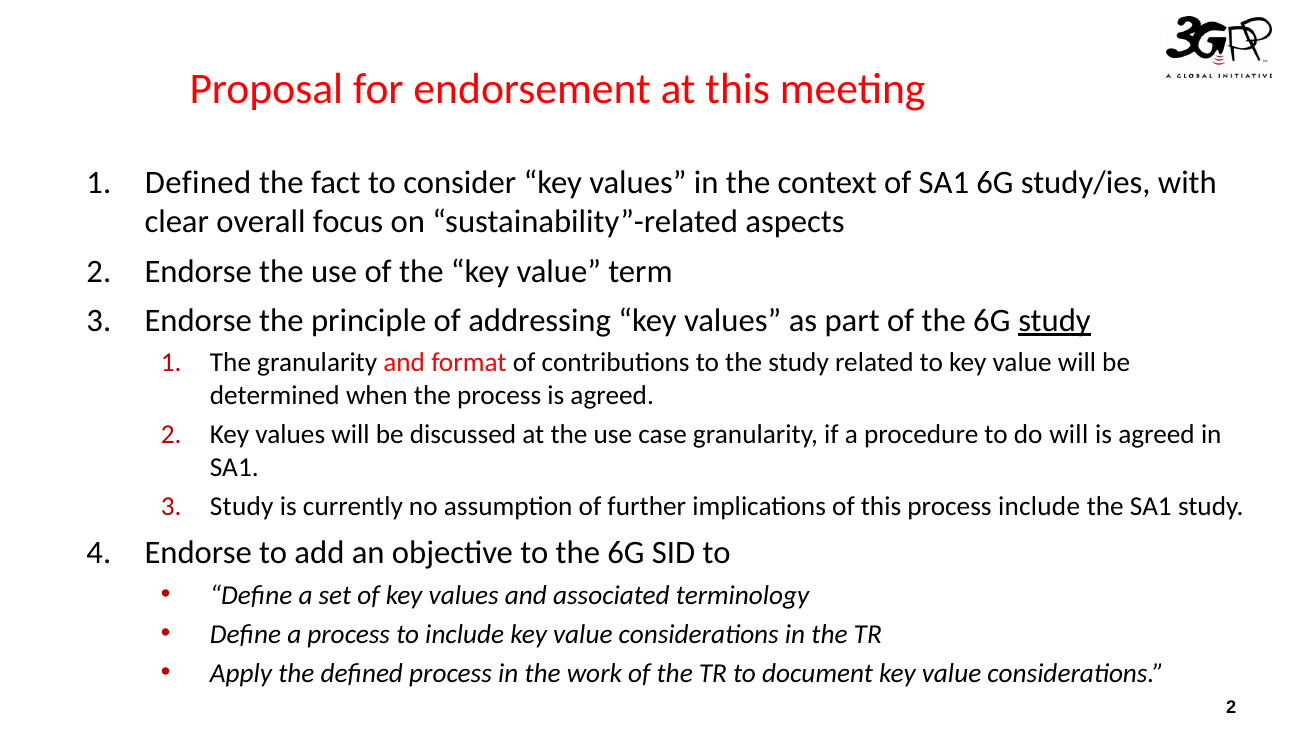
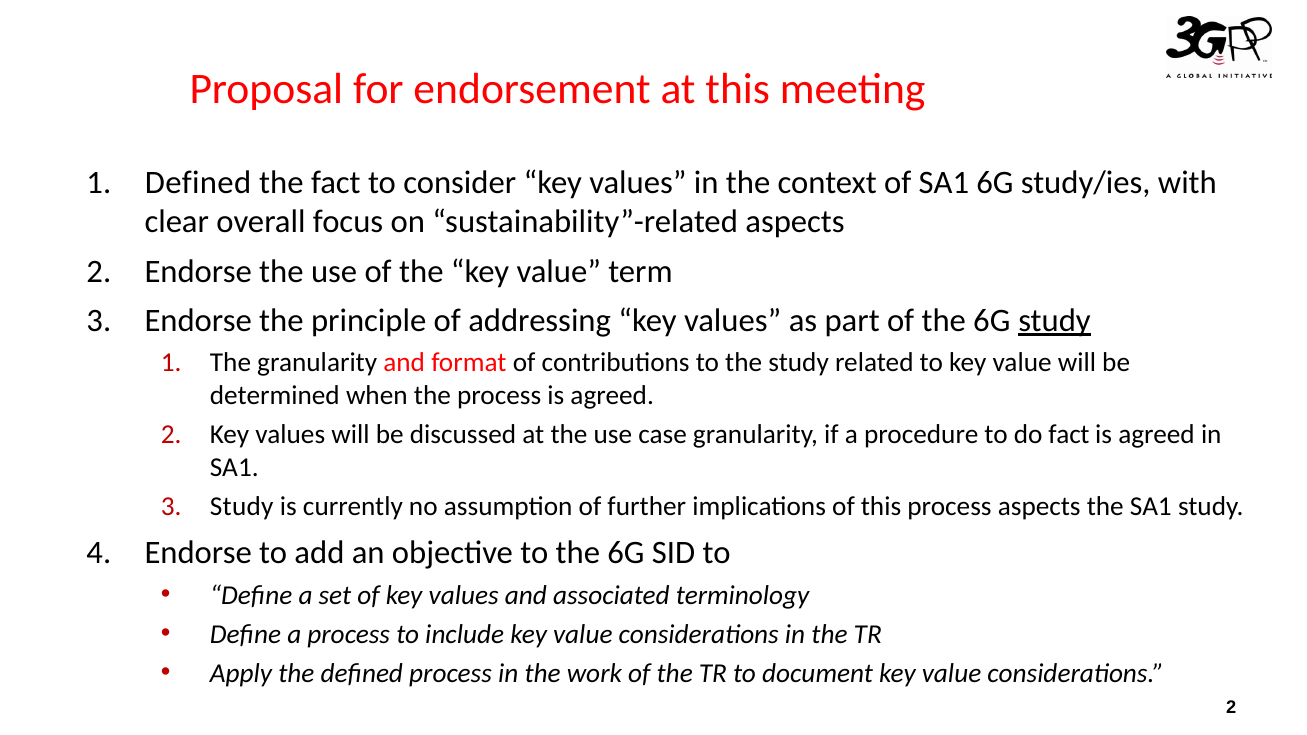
do will: will -> fact (1069, 435)
process include: include -> aspects (1039, 507)
